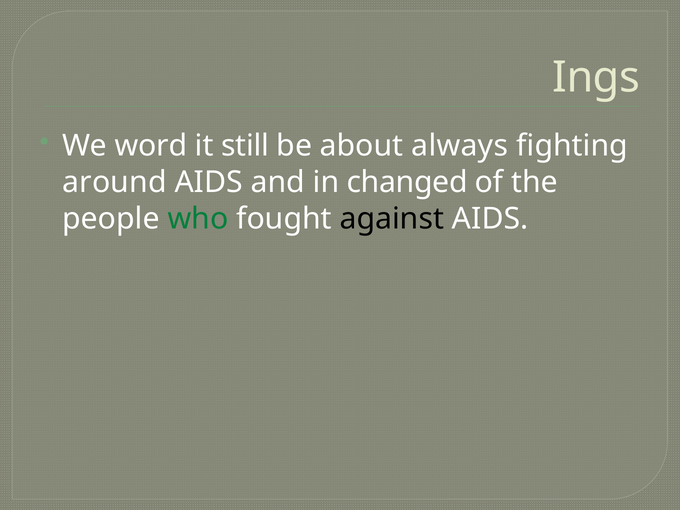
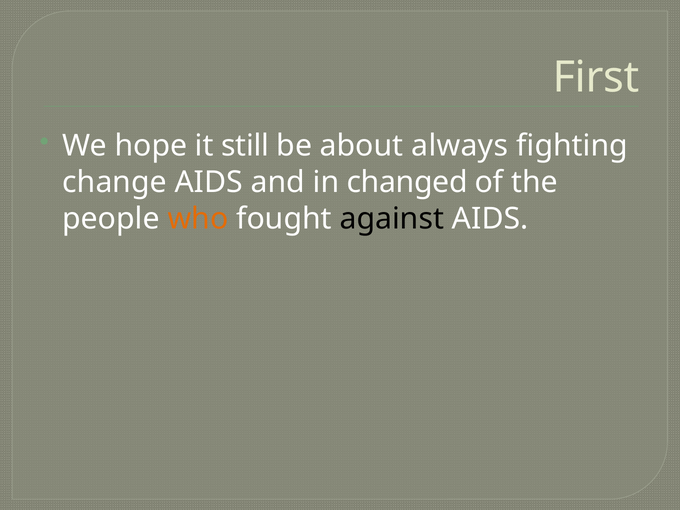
Ings: Ings -> First (596, 77)
word: word -> hope (151, 146)
around: around -> change (115, 182)
who colour: green -> orange (198, 219)
